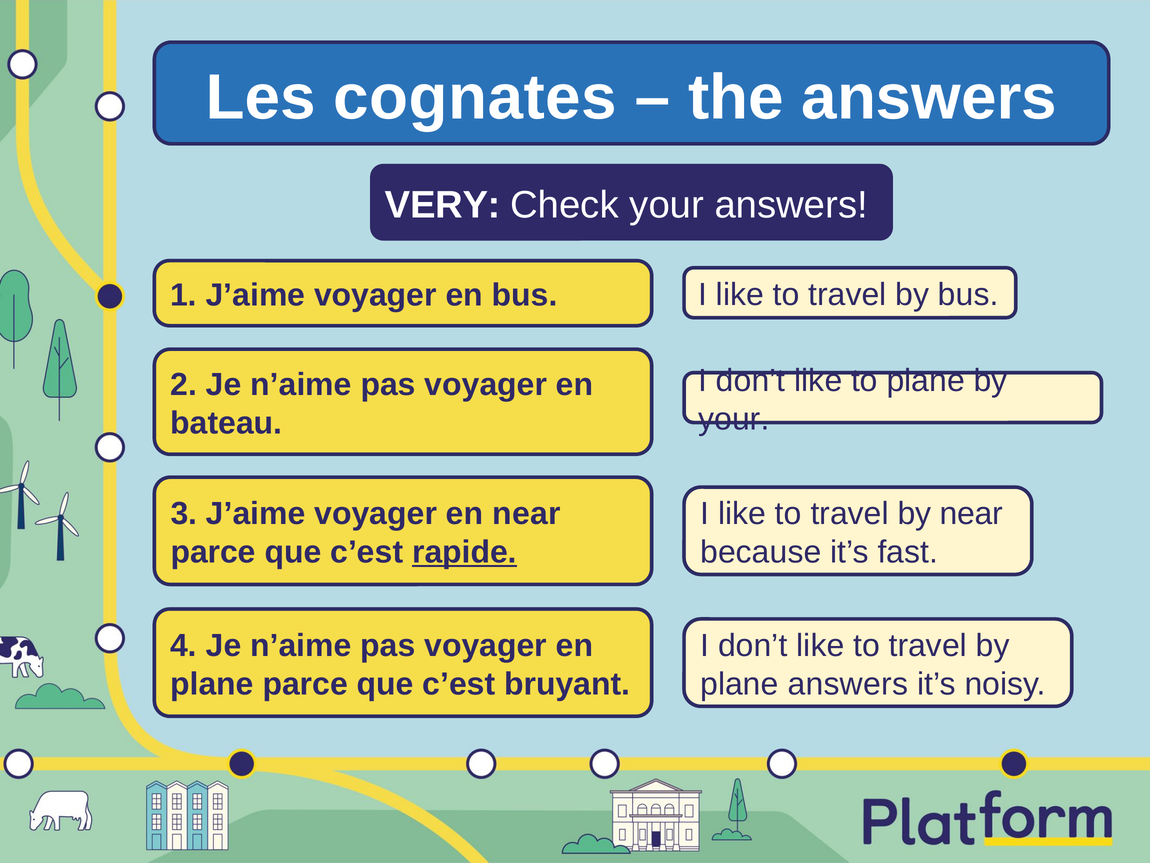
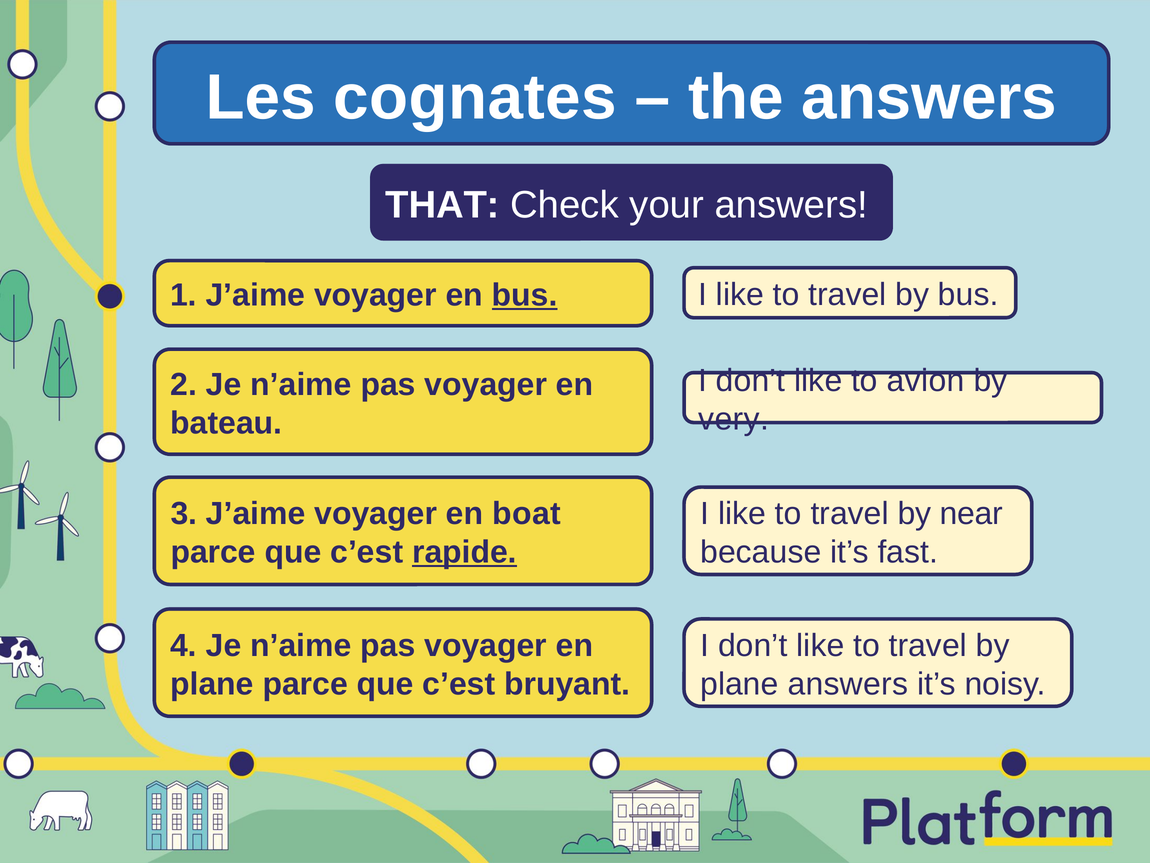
VERY: VERY -> THAT (443, 205)
bus underline: none -> present (525, 295)
to plane: plane -> avion (926, 380)
your: your -> very (734, 419)
en near: near -> boat (527, 514)
